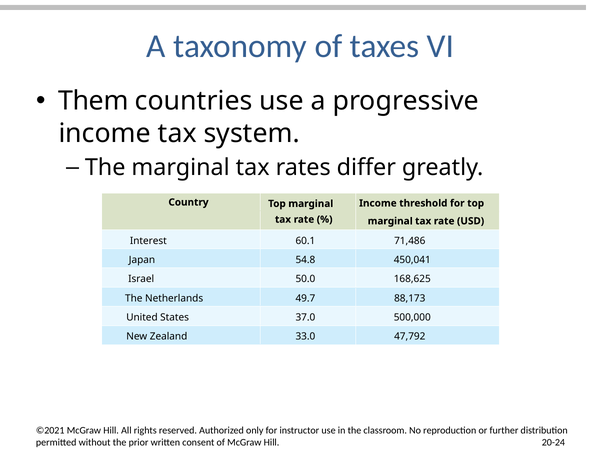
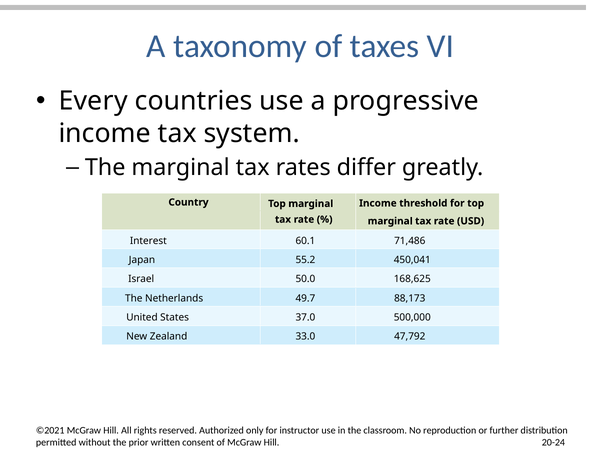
Them: Them -> Every (93, 101)
54.8: 54.8 -> 55.2 (305, 260)
